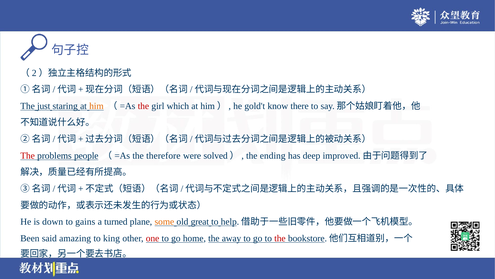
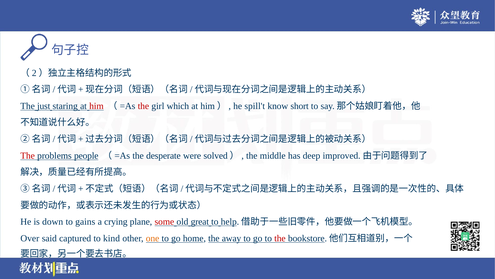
him colour: orange -> red (96, 106)
gold't: gold't -> spill't (255, 106)
there: there -> short (300, 106)
therefore: therefore -> desperate (163, 155)
ending: ending -> middle (273, 155)
turned: turned -> crying (116, 221)
some colour: orange -> red (164, 221)
Been: Been -> Over (30, 238)
amazing: amazing -> captured (75, 238)
king: king -> kind (112, 238)
one colour: red -> orange (153, 238)
